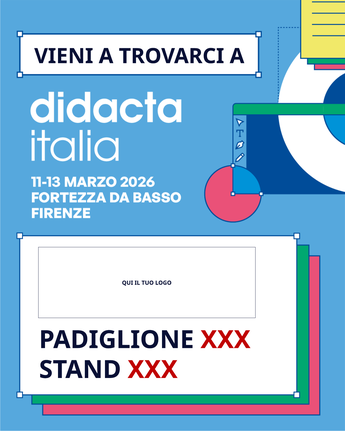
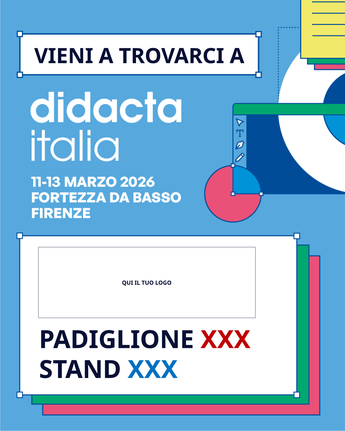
XXX colour: red -> blue (153, 370)
